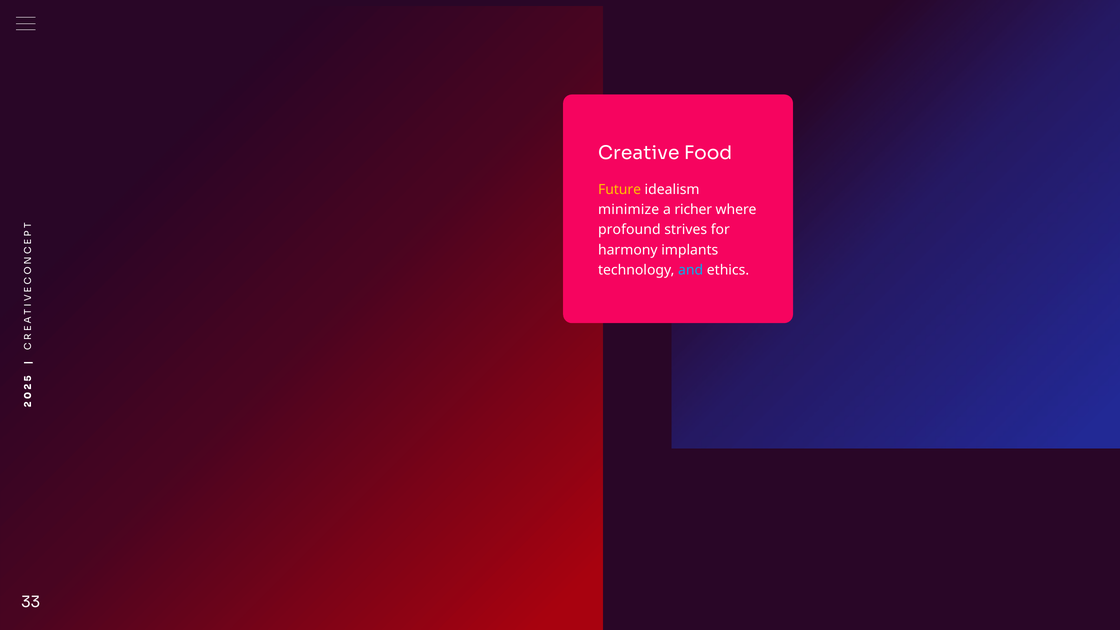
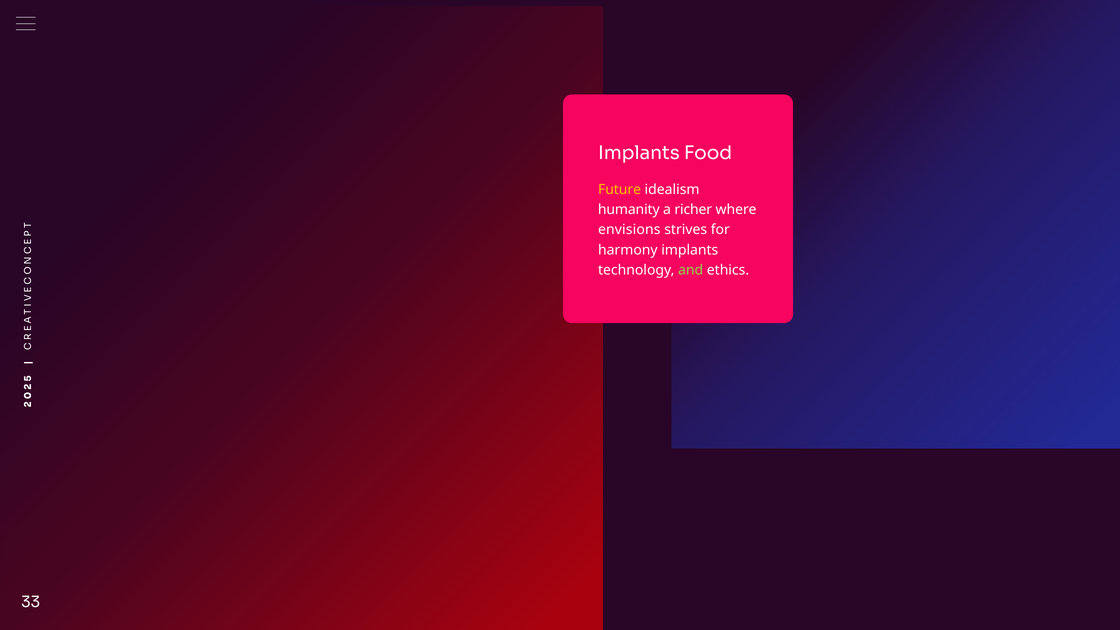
Creative: Creative -> Implants (639, 153)
minimize: minimize -> humanity (629, 210)
profound: profound -> envisions (629, 230)
and colour: light blue -> light green (691, 270)
